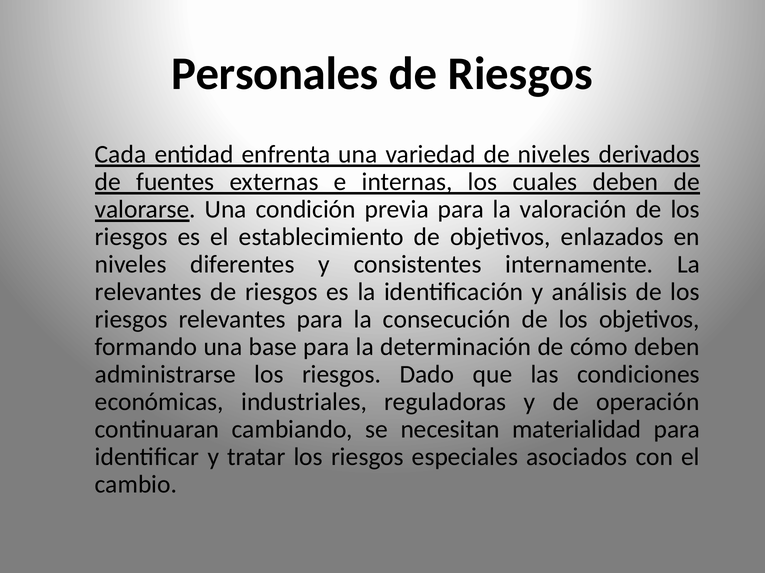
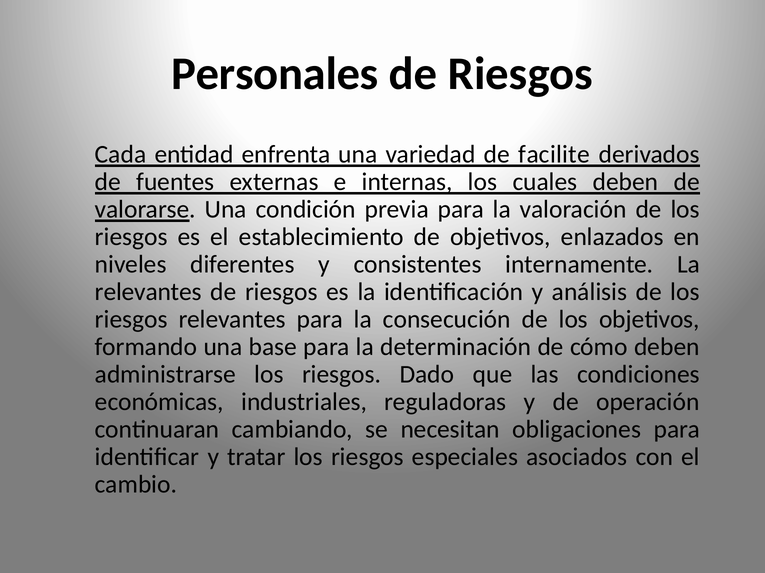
de niveles: niveles -> facilite (554, 155)
materialidad: materialidad -> obligaciones (577, 430)
